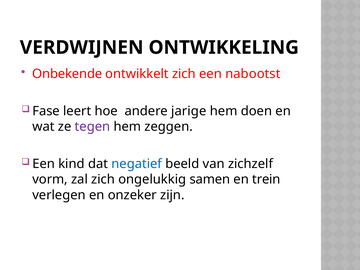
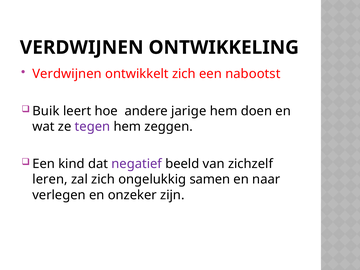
Onbekende: Onbekende -> Verdwijnen (67, 74)
Fase: Fase -> Buik (46, 111)
negatief colour: blue -> purple (137, 164)
vorm: vorm -> leren (50, 179)
trein: trein -> naar (266, 179)
